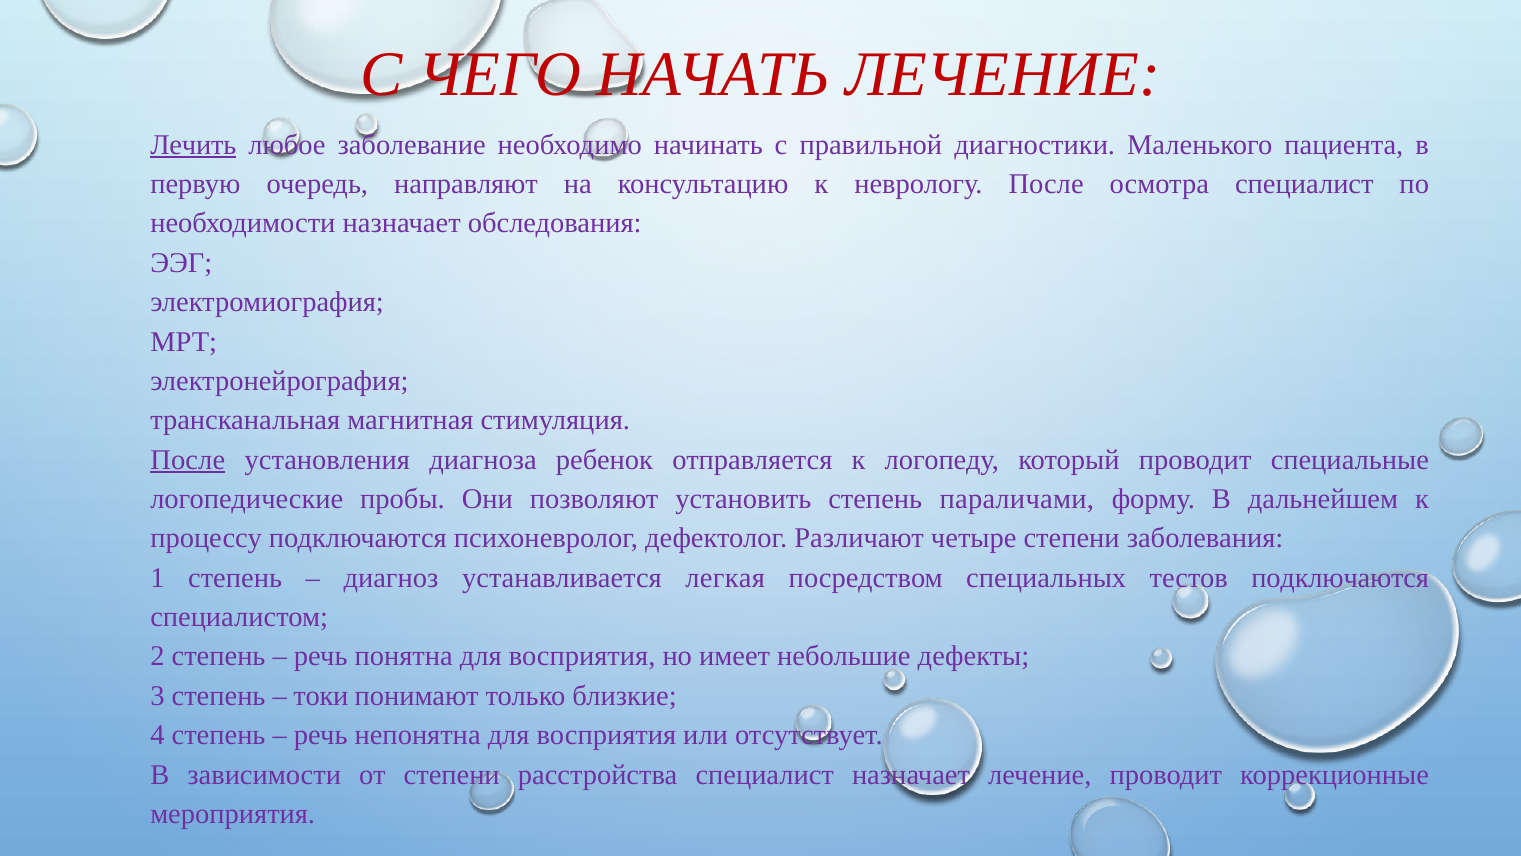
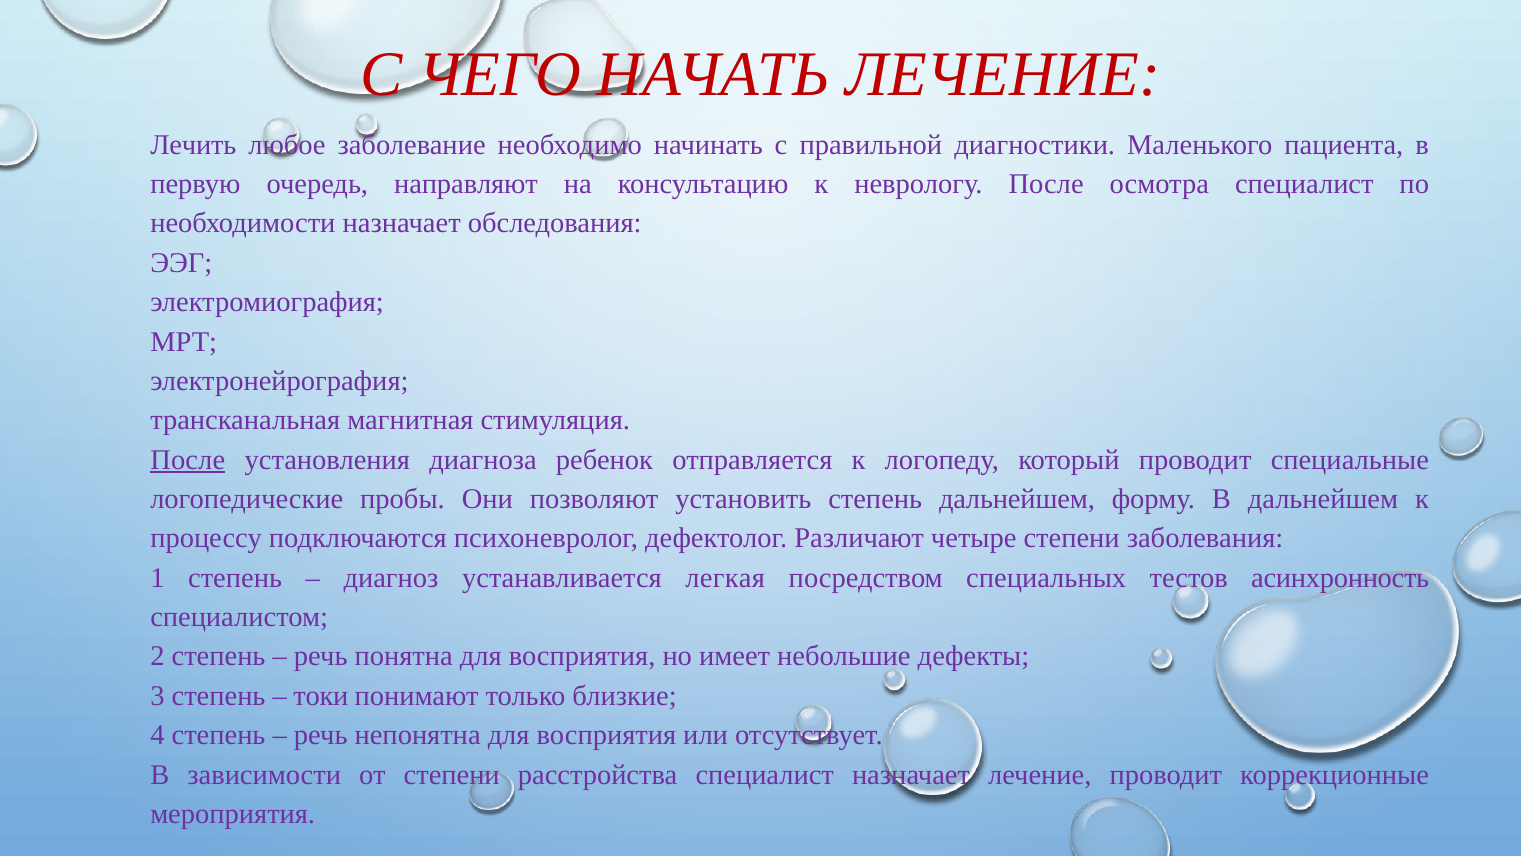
Лечить underline: present -> none (193, 145)
степень параличами: параличами -> дальнейшем (1017, 499)
тестов подключаются: подключаются -> асинхронность (1340, 578)
